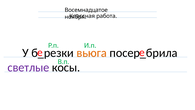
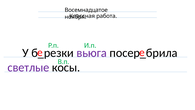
вьюга colour: orange -> purple (92, 53)
